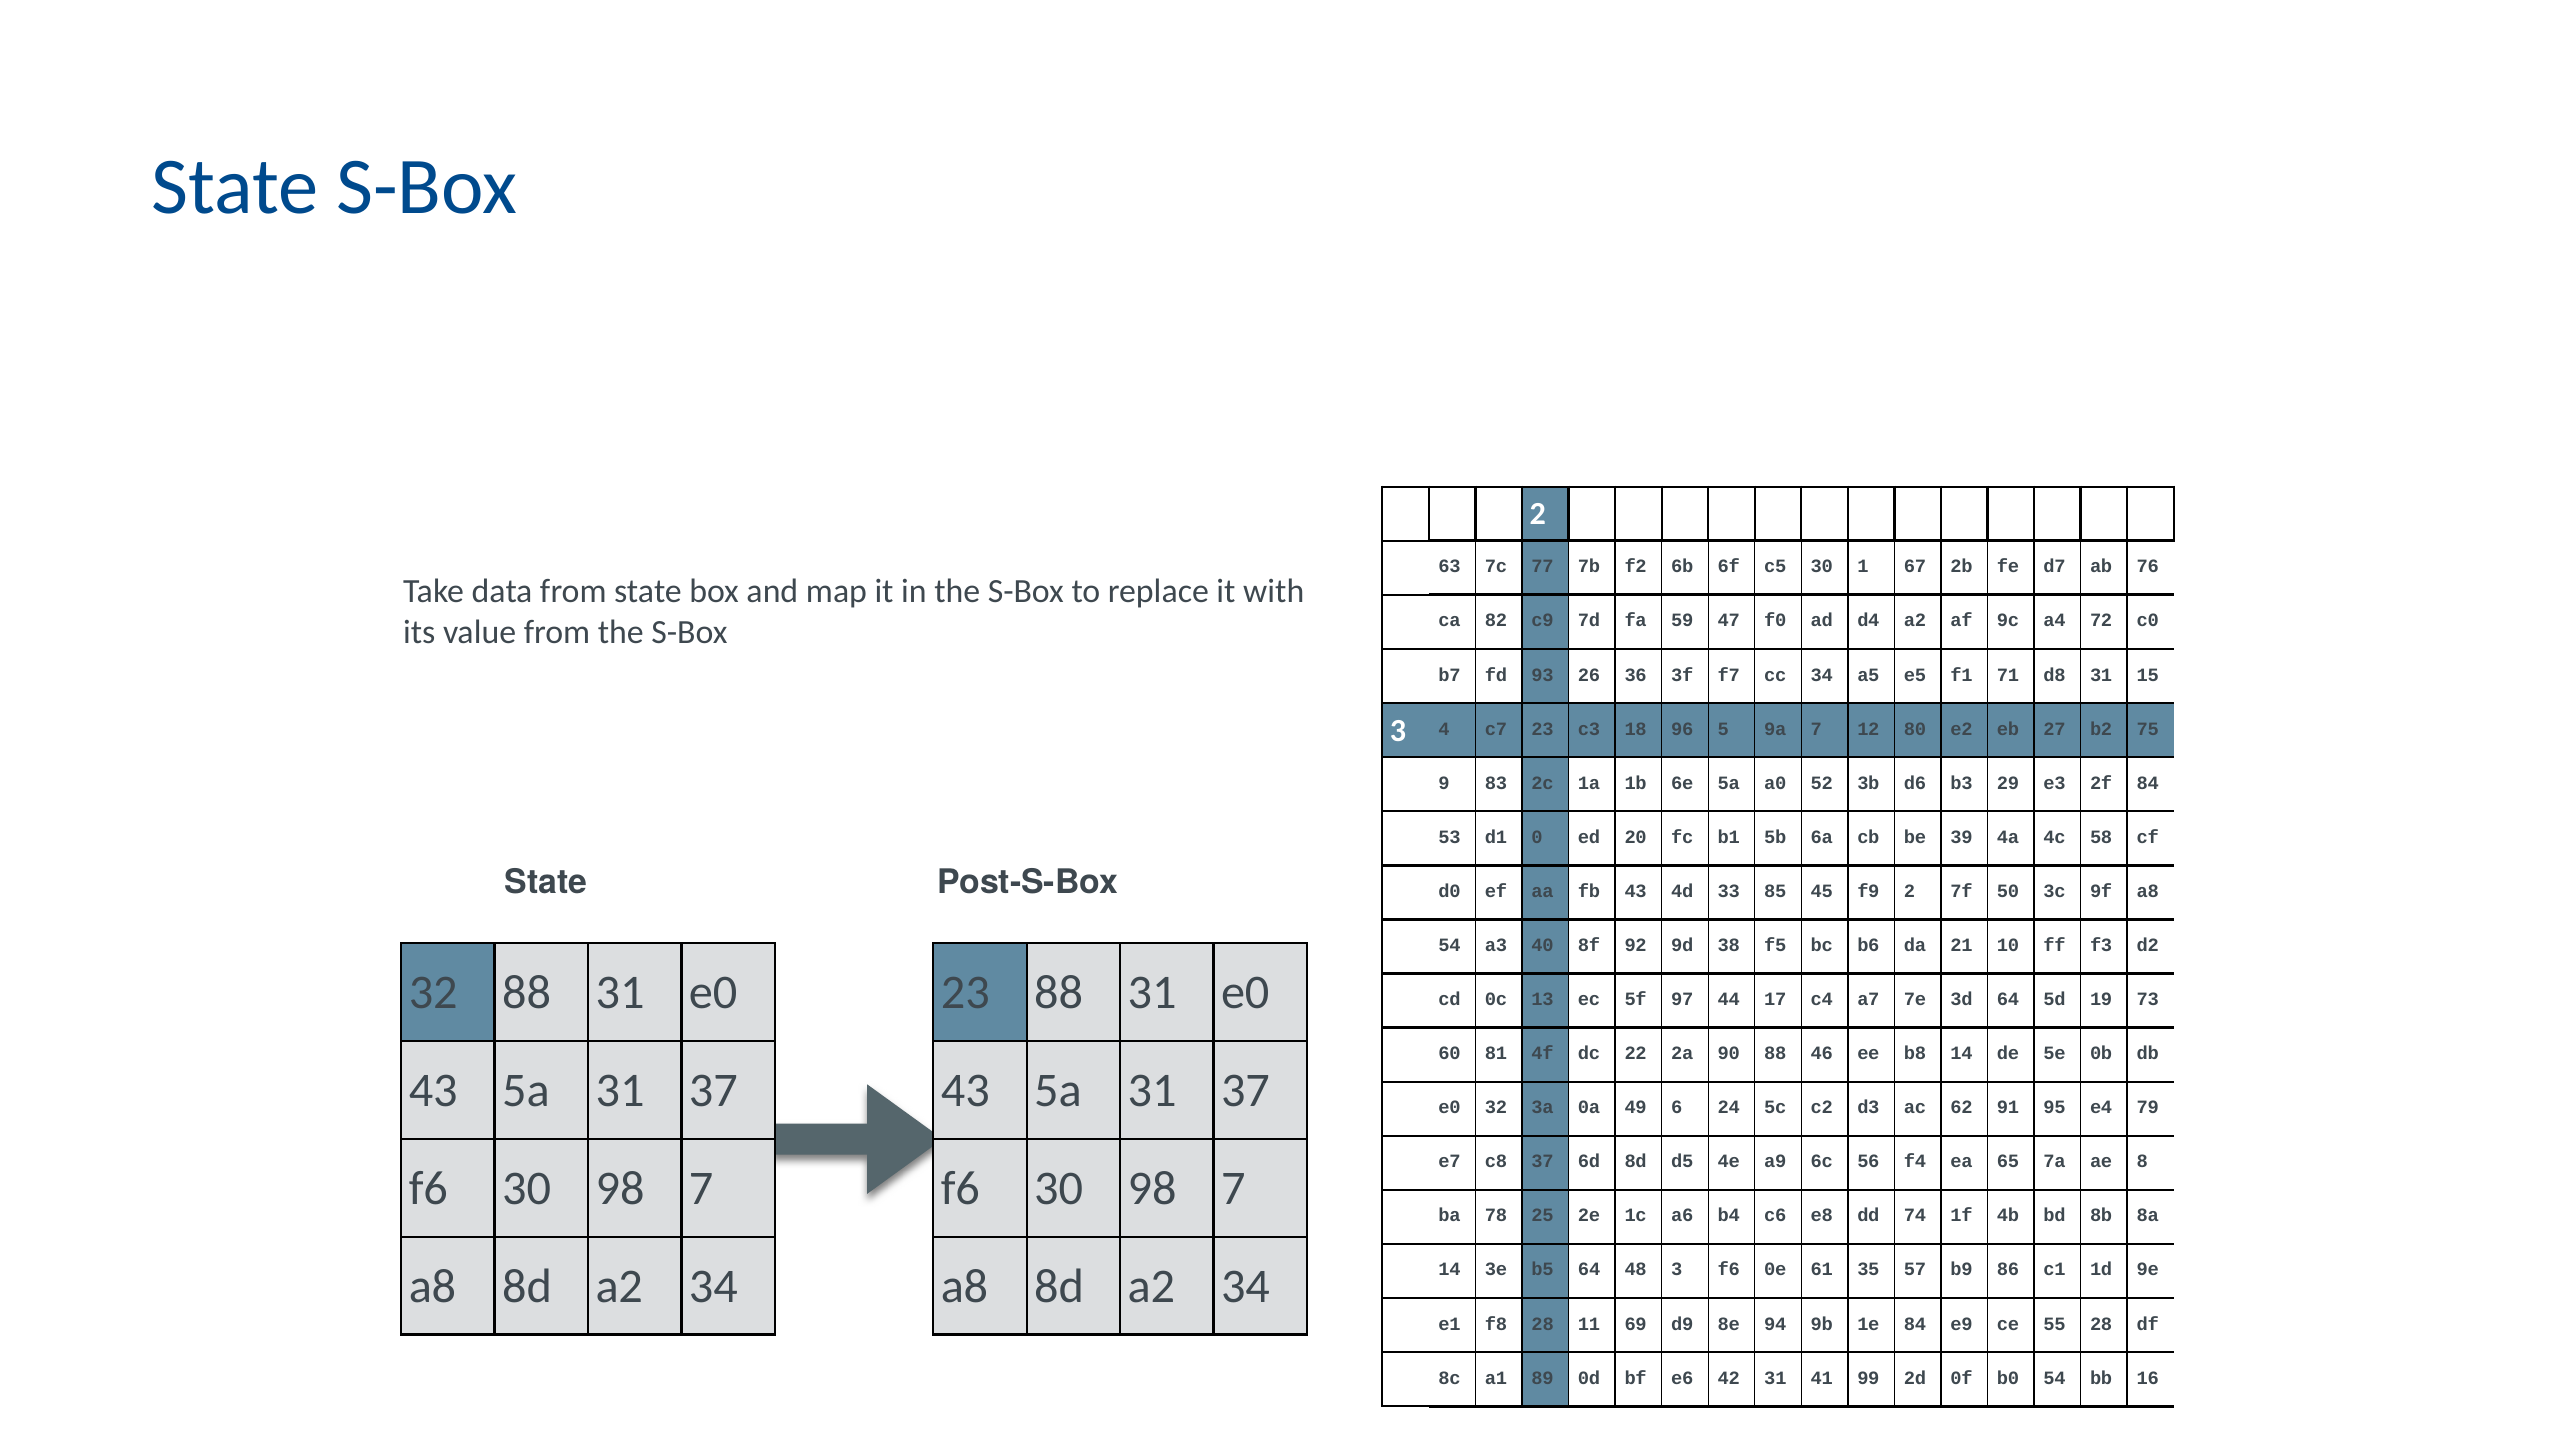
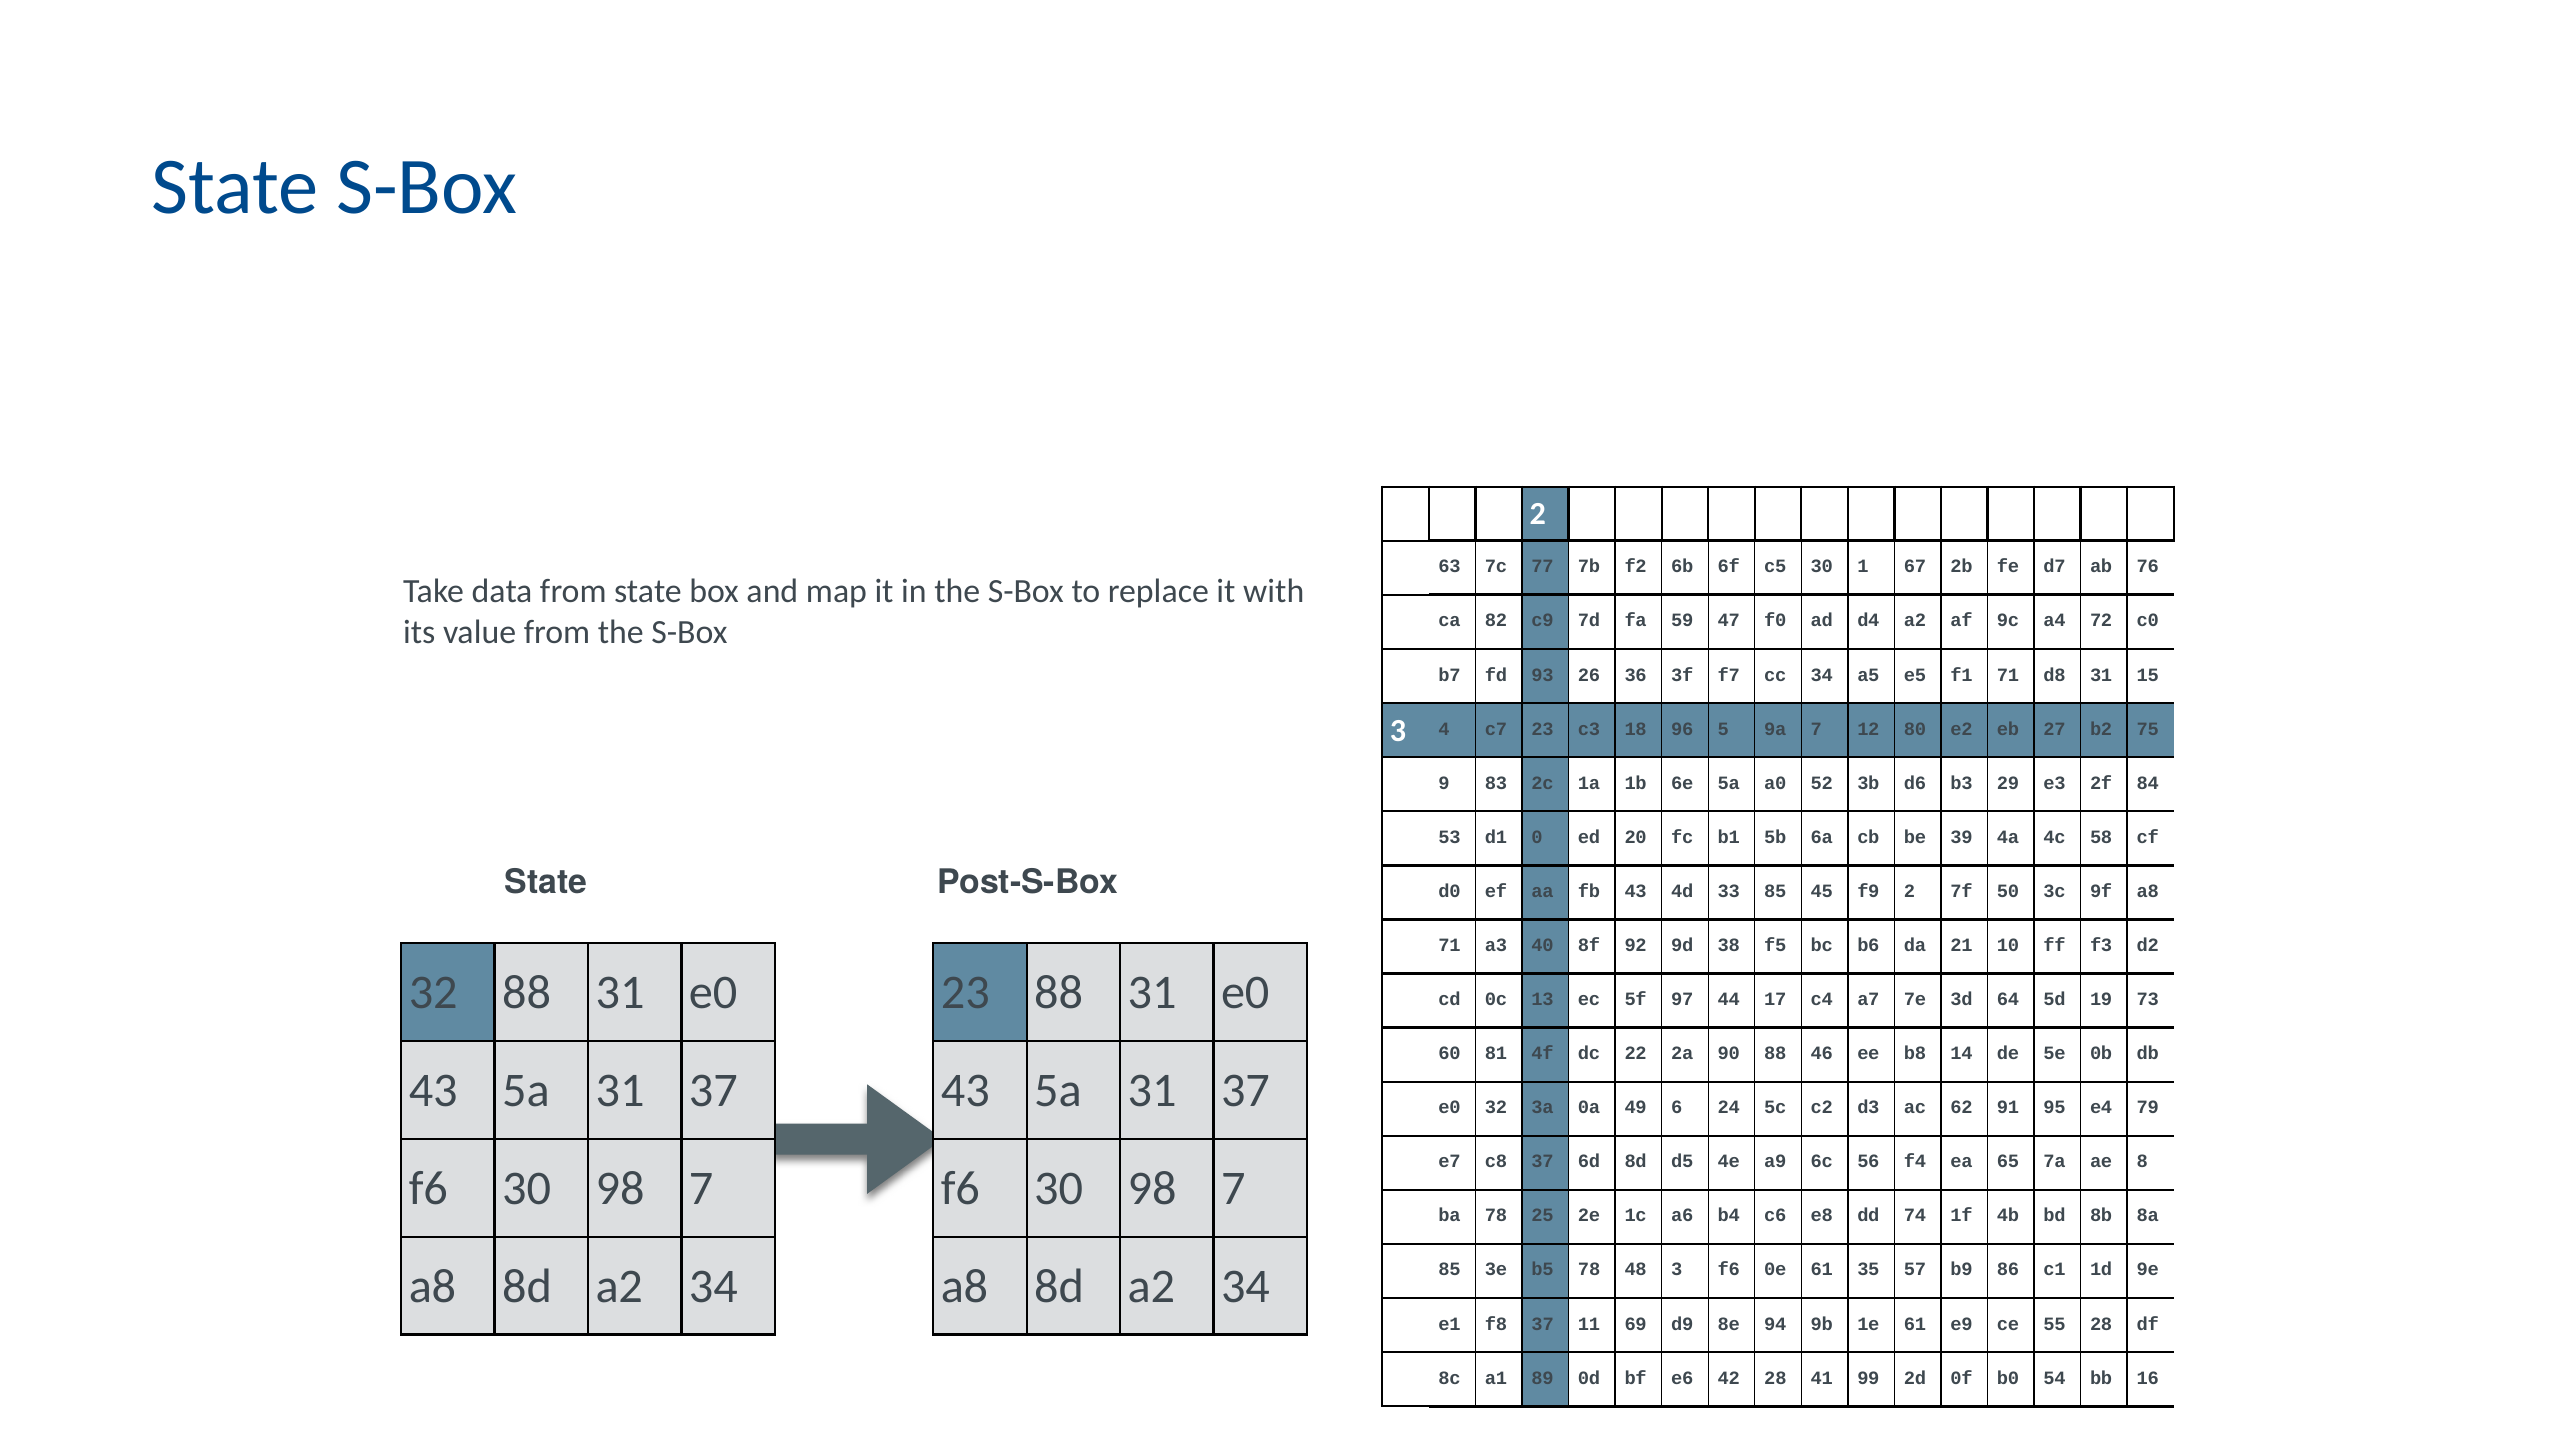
7 54: 54 -> 71 (1450, 945)
d 14: 14 -> 85 (1450, 1270)
b5 64: 64 -> 78 (1589, 1270)
f8 28: 28 -> 37 (1543, 1324)
1e 84: 84 -> 61 (1915, 1324)
42 31: 31 -> 28 (1775, 1378)
